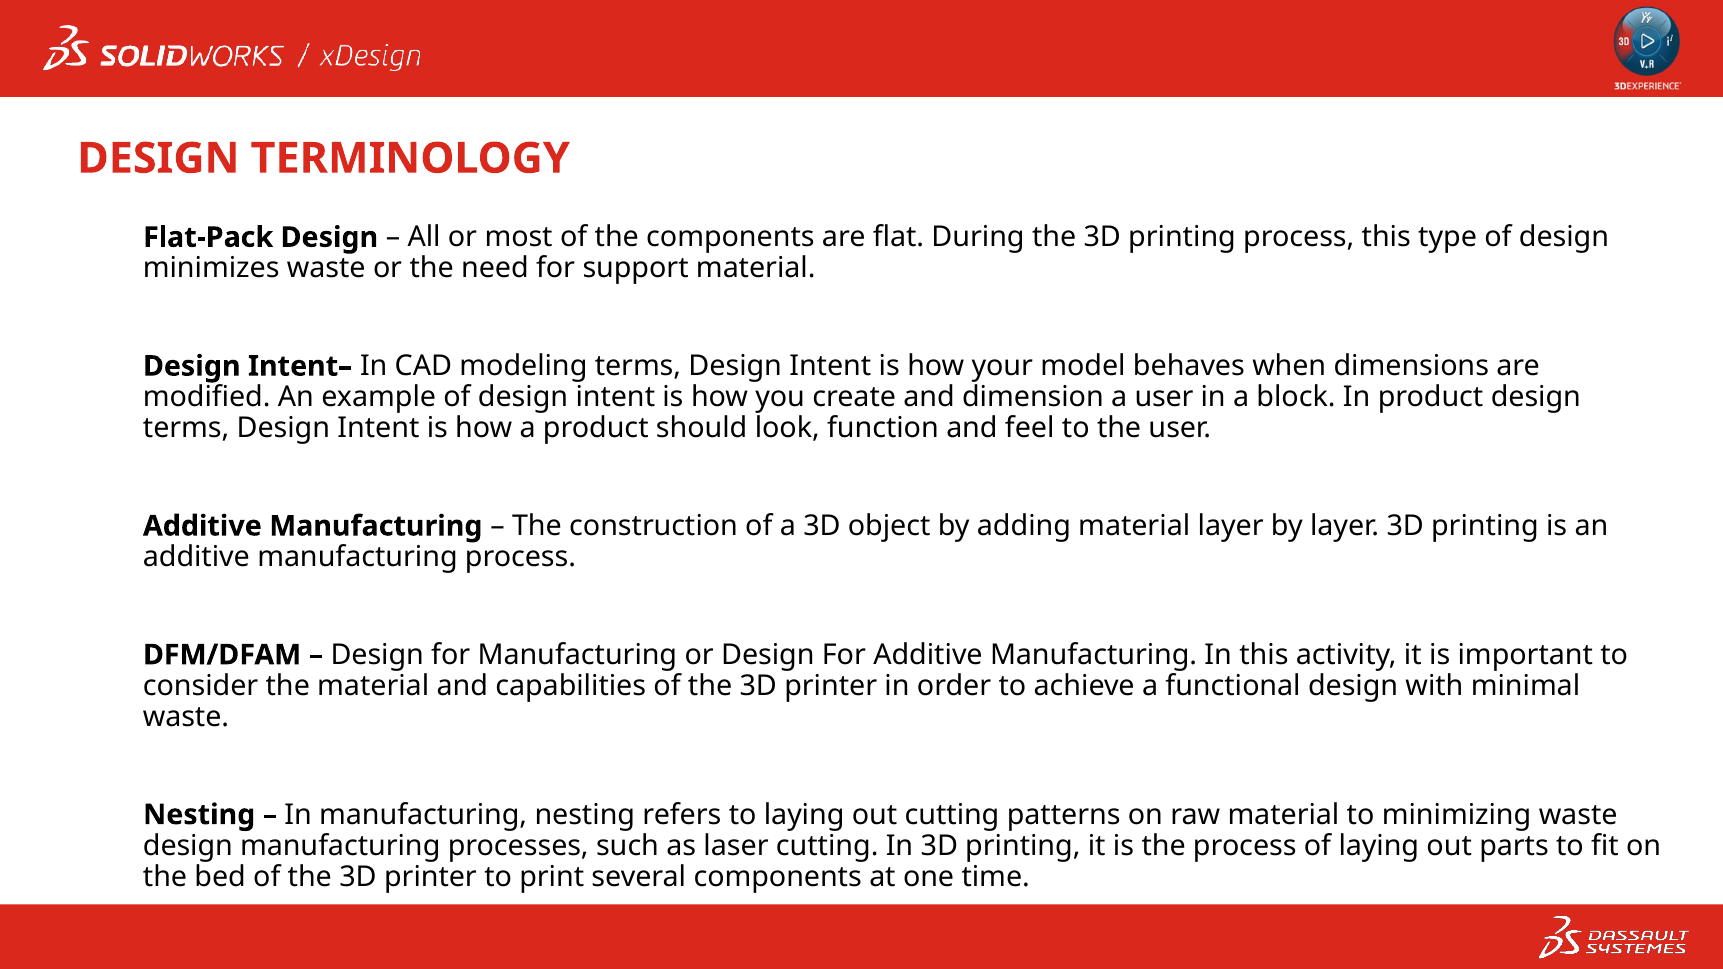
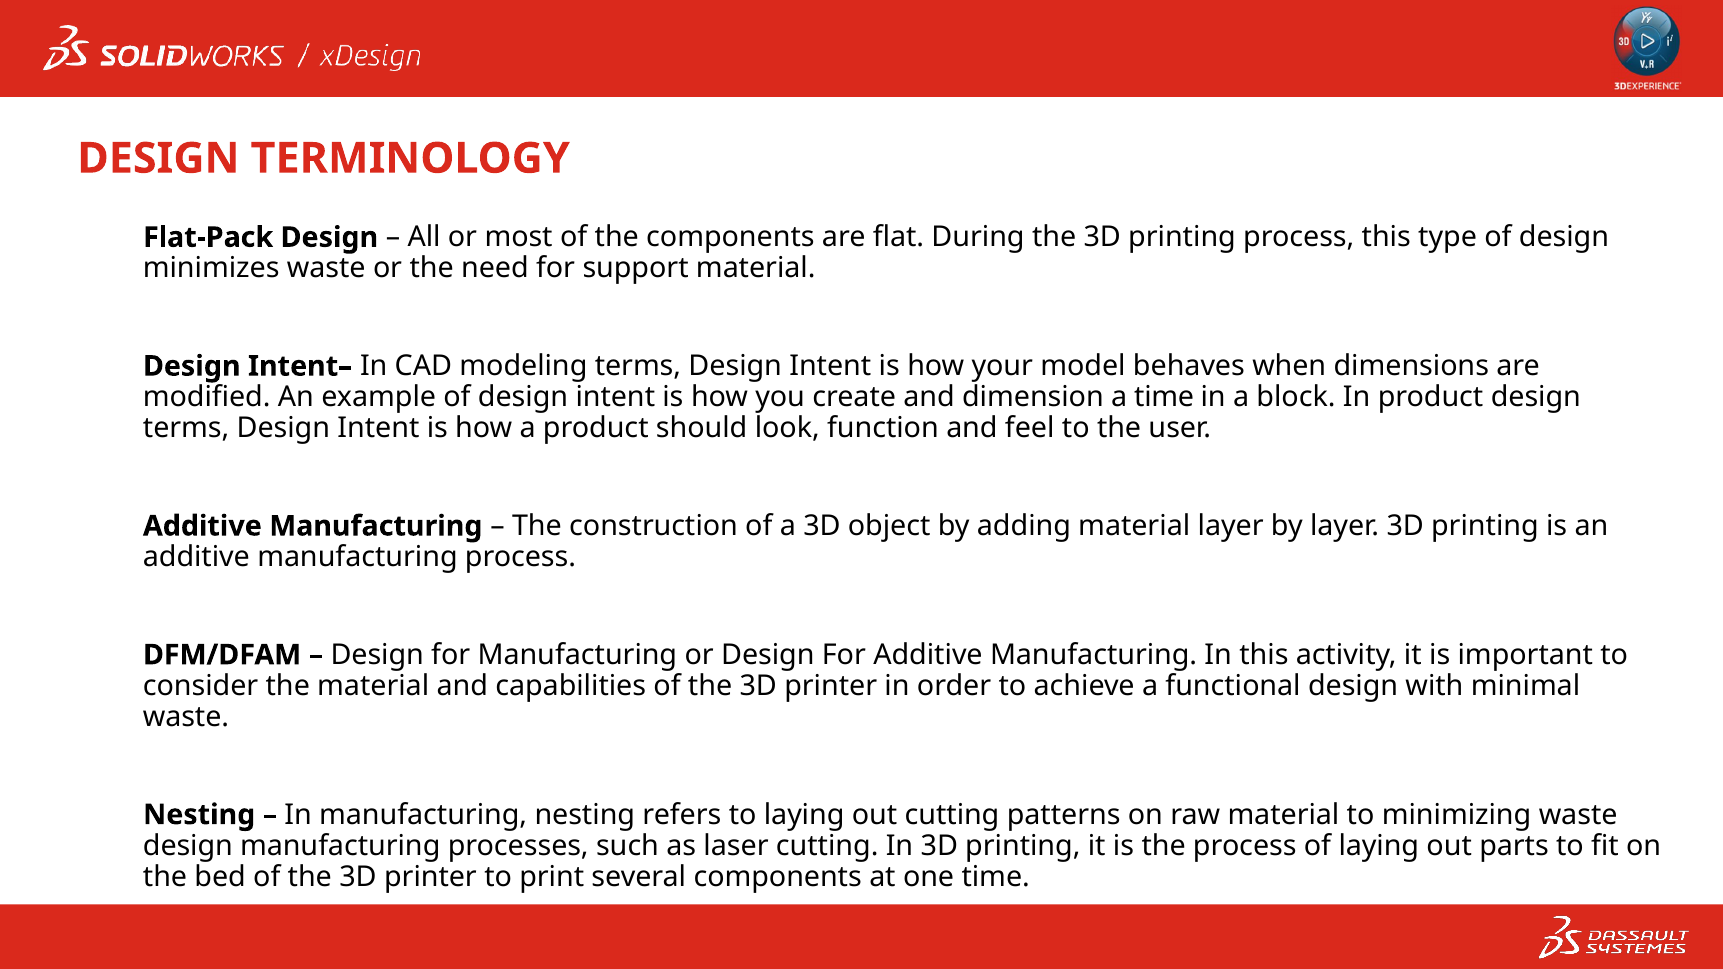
a user: user -> time (1164, 397)
